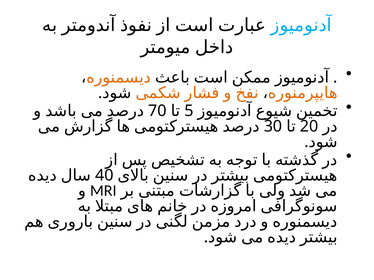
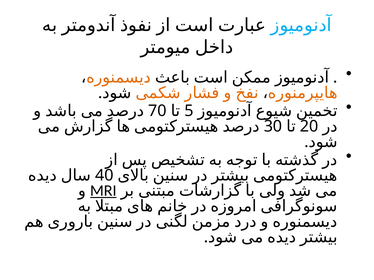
MRI underline: none -> present (103, 191)
